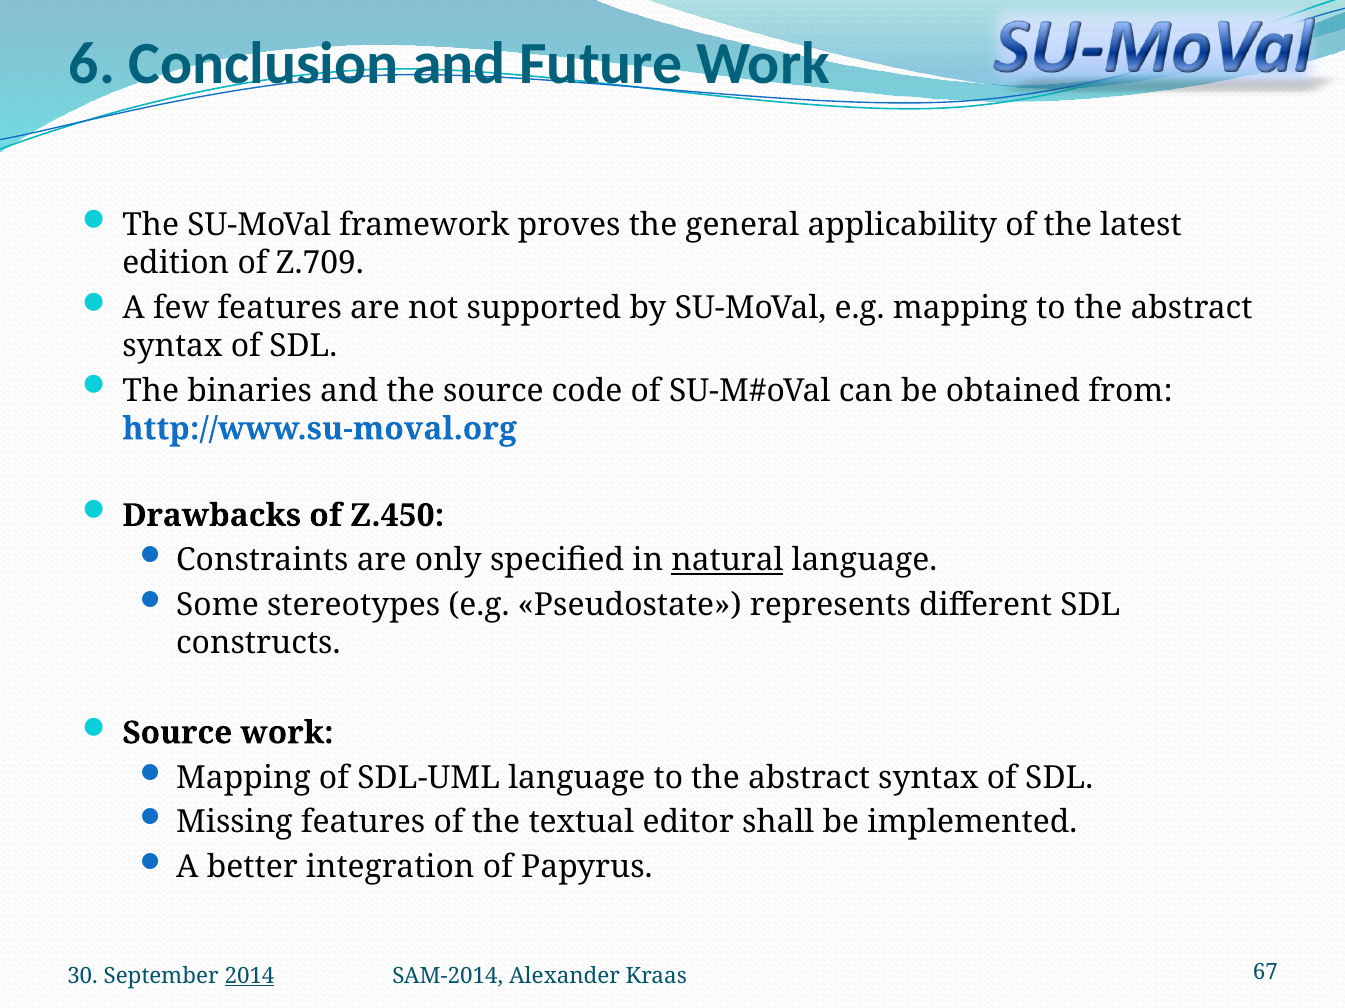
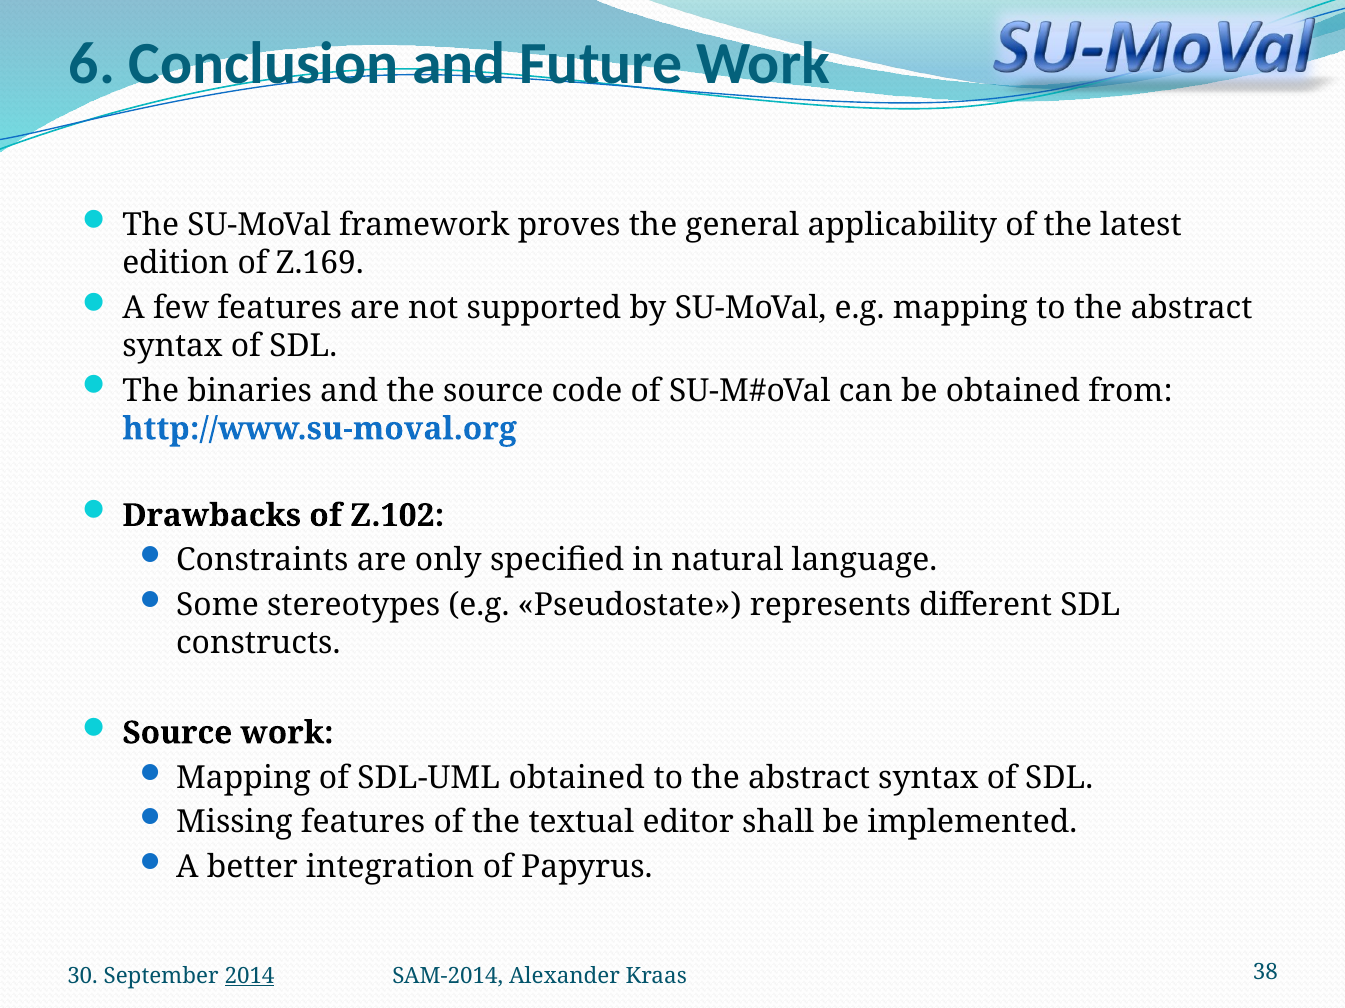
Z.709: Z.709 -> Z.169 (320, 263)
Z.450: Z.450 -> Z.102 (397, 516)
natural underline: present -> none (727, 561)
SDL-UML language: language -> obtained (577, 778)
67: 67 -> 38 (1265, 973)
